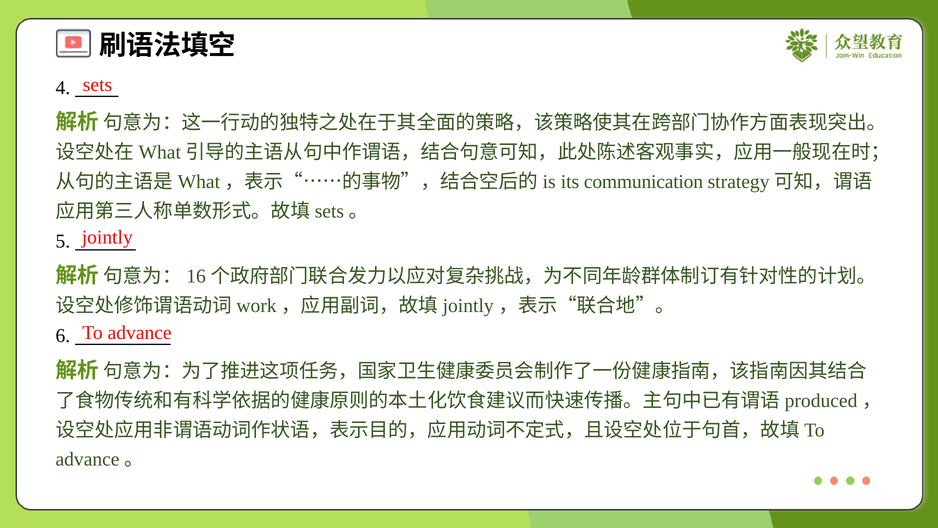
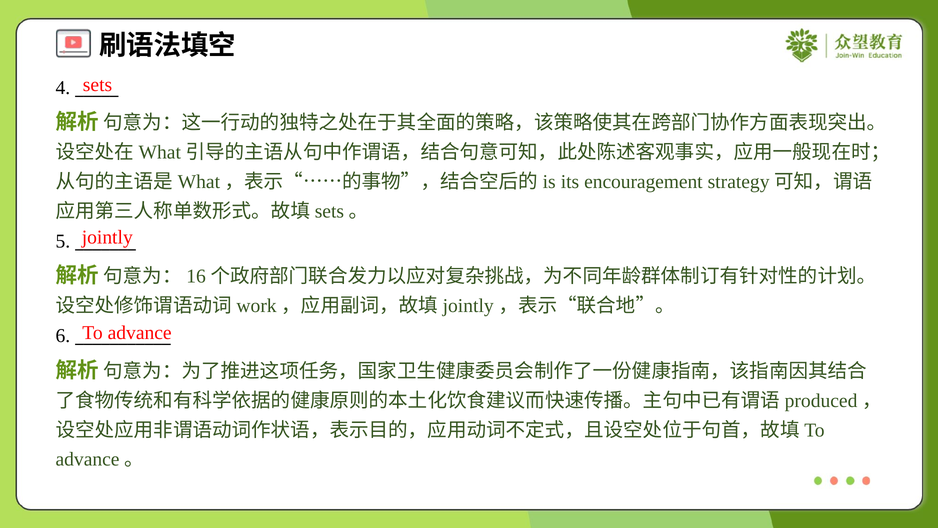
communication: communication -> encouragement (643, 182)
